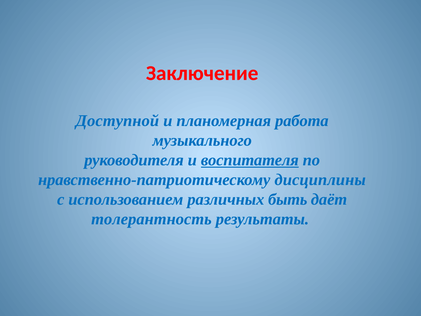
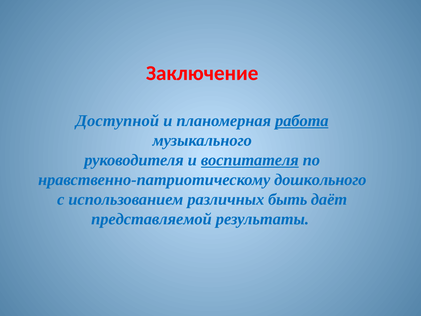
работа underline: none -> present (302, 121)
дисциплины: дисциплины -> дошкольного (320, 180)
толерантность: толерантность -> представляемой (151, 219)
